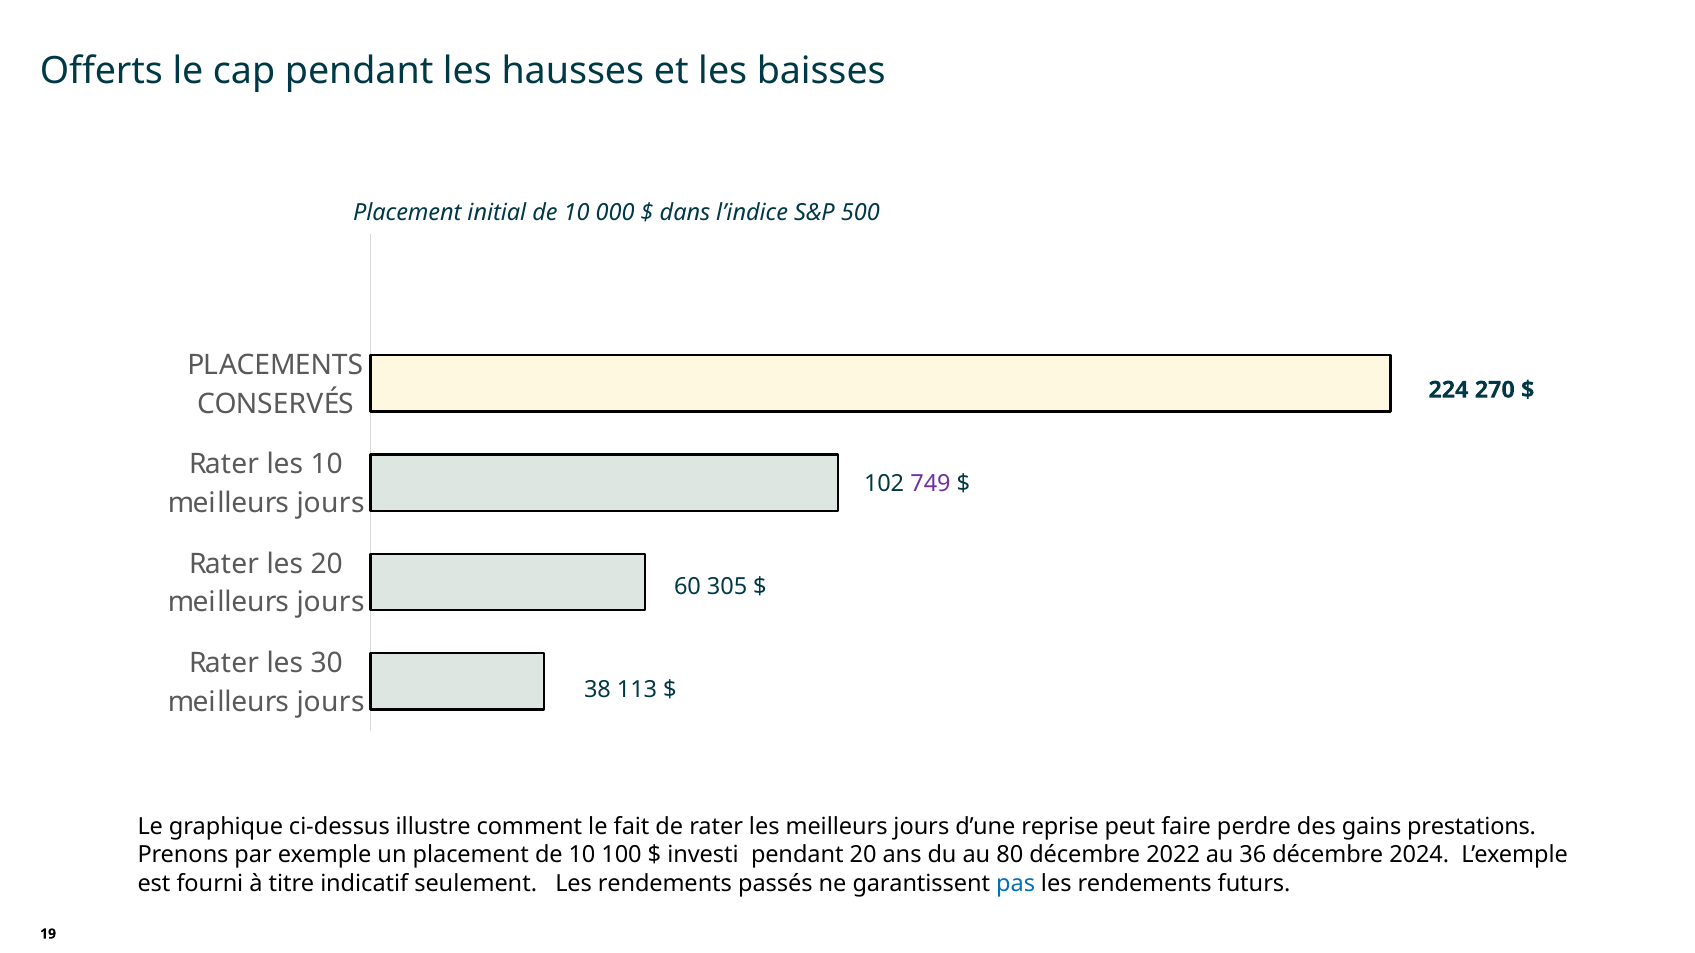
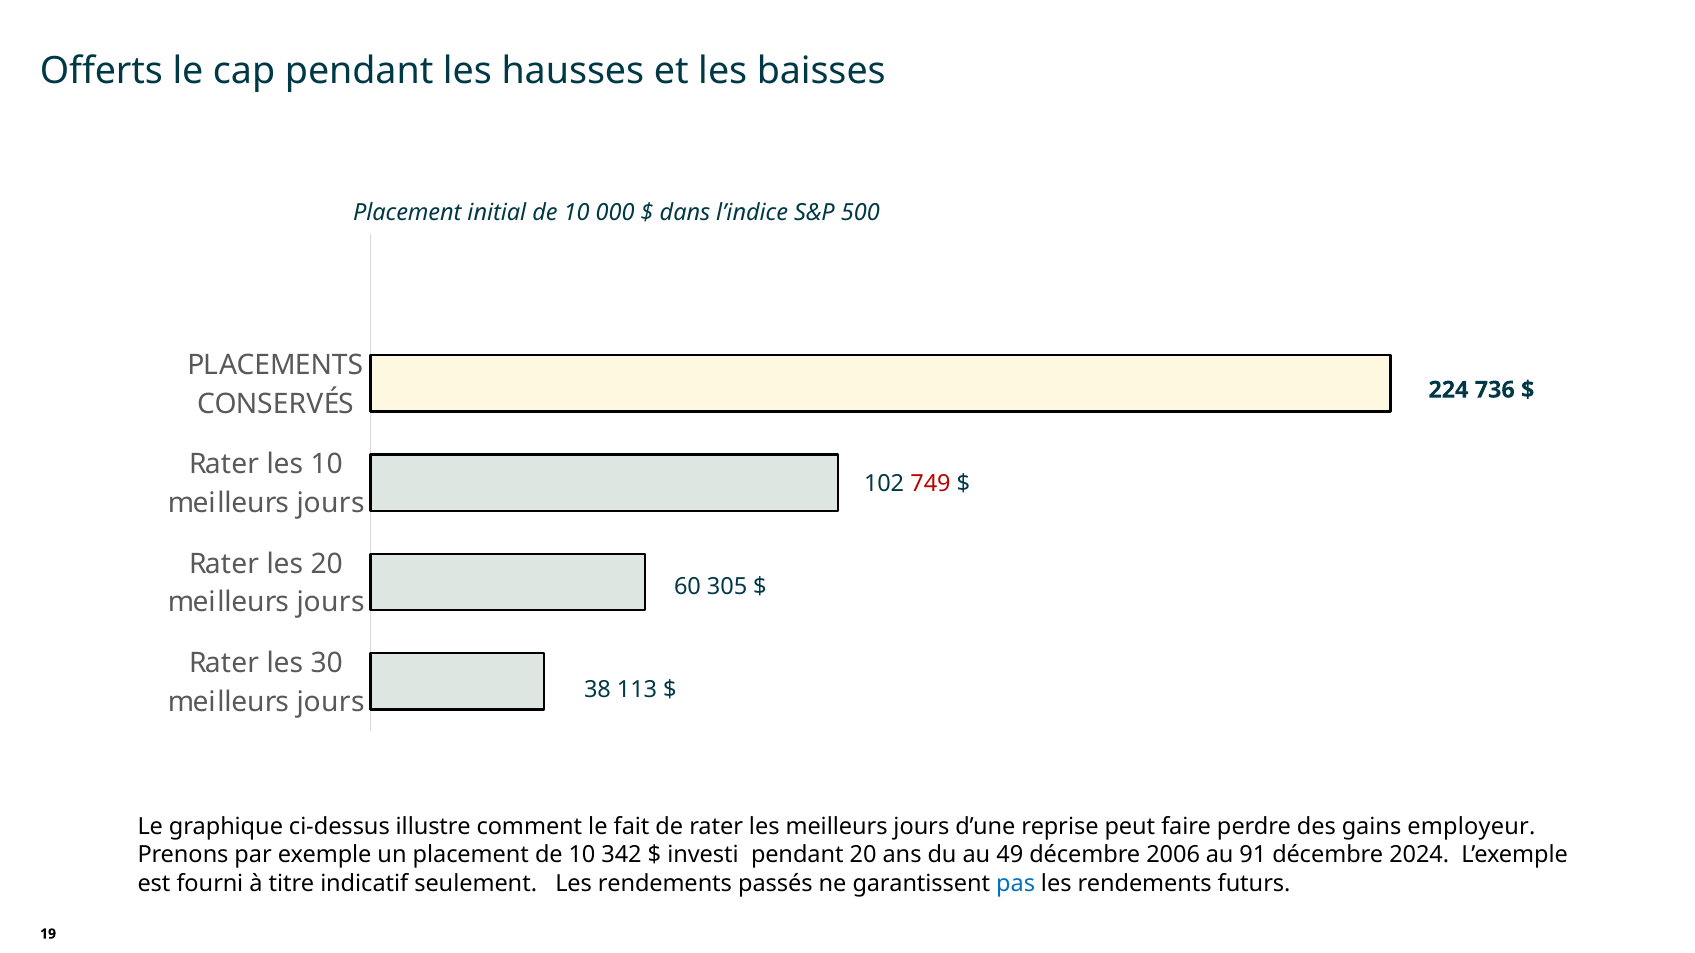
270: 270 -> 736 (1495, 390)
749 colour: purple -> red (930, 484)
prestations: prestations -> employeur (1471, 827)
100: 100 -> 342 (622, 856)
80: 80 -> 49 (1010, 856)
2022: 2022 -> 2006 (1173, 856)
36: 36 -> 91 (1253, 856)
